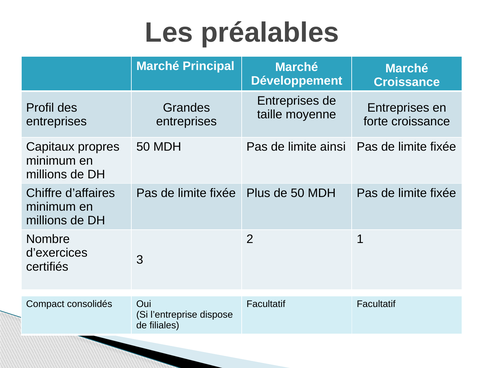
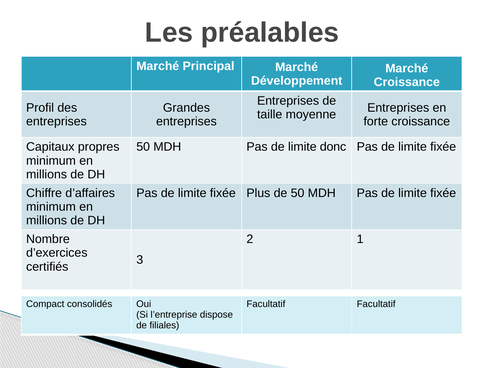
ainsi: ainsi -> donc (333, 147)
